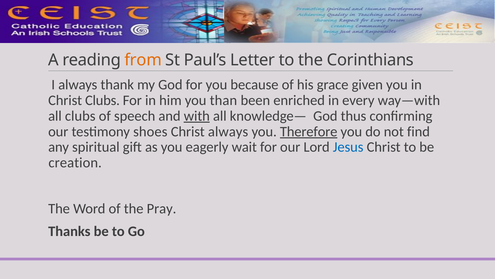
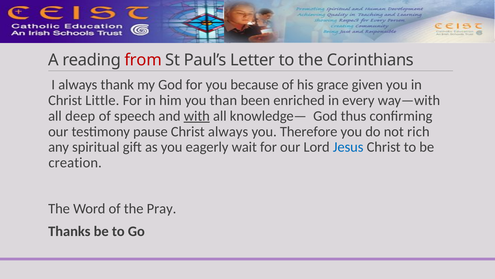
from colour: orange -> red (143, 60)
Christ Clubs: Clubs -> Little (102, 100)
all clubs: clubs -> deep (80, 116)
shoes: shoes -> pause (150, 131)
Therefore underline: present -> none (309, 131)
find: find -> rich (418, 131)
